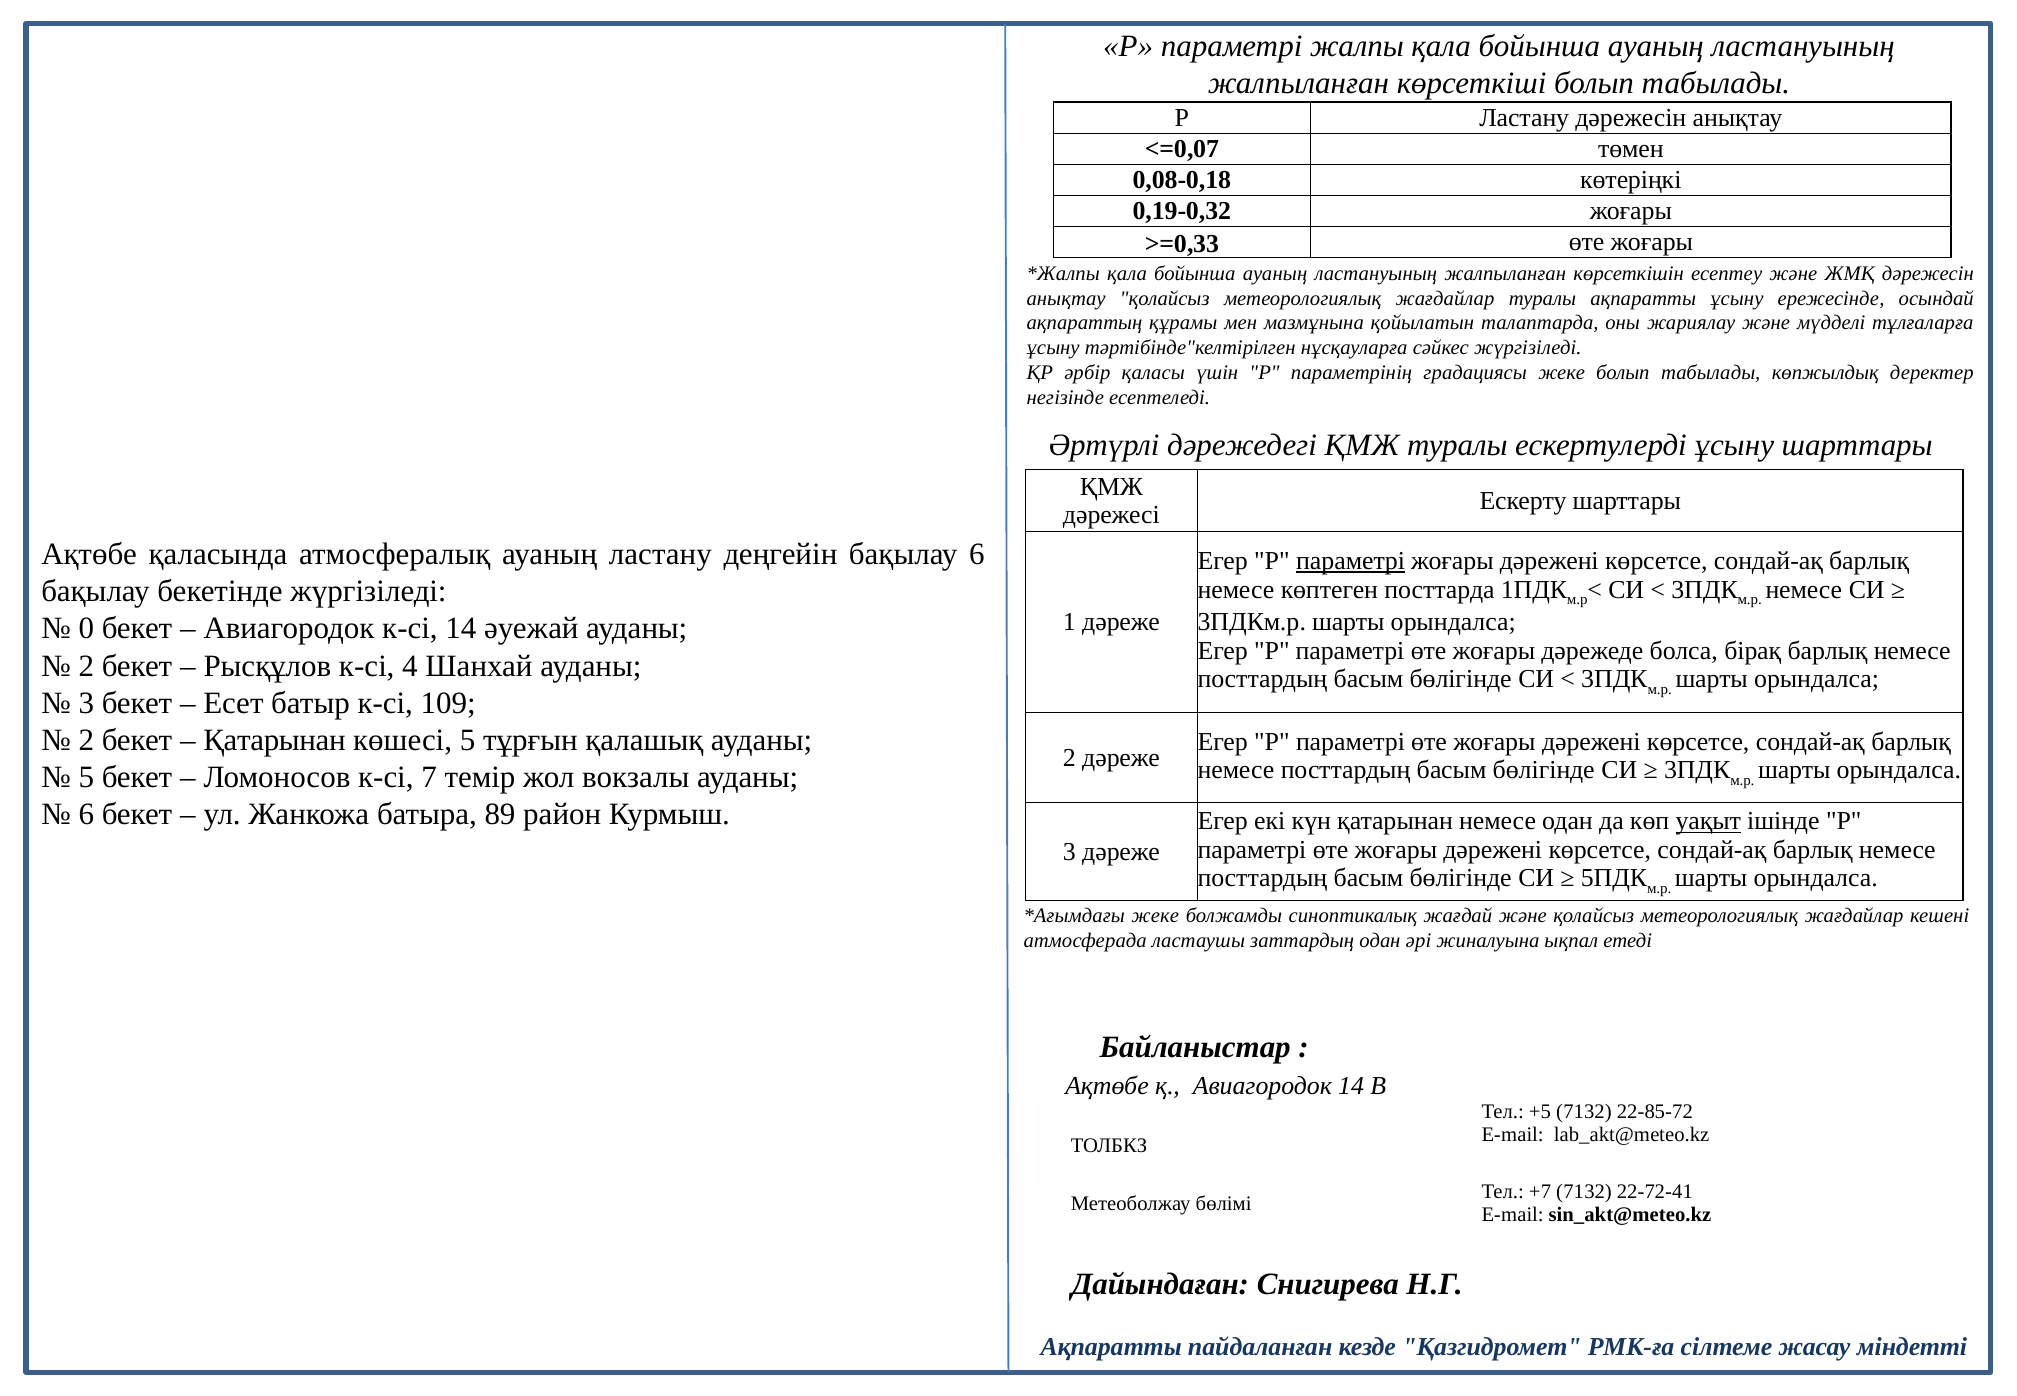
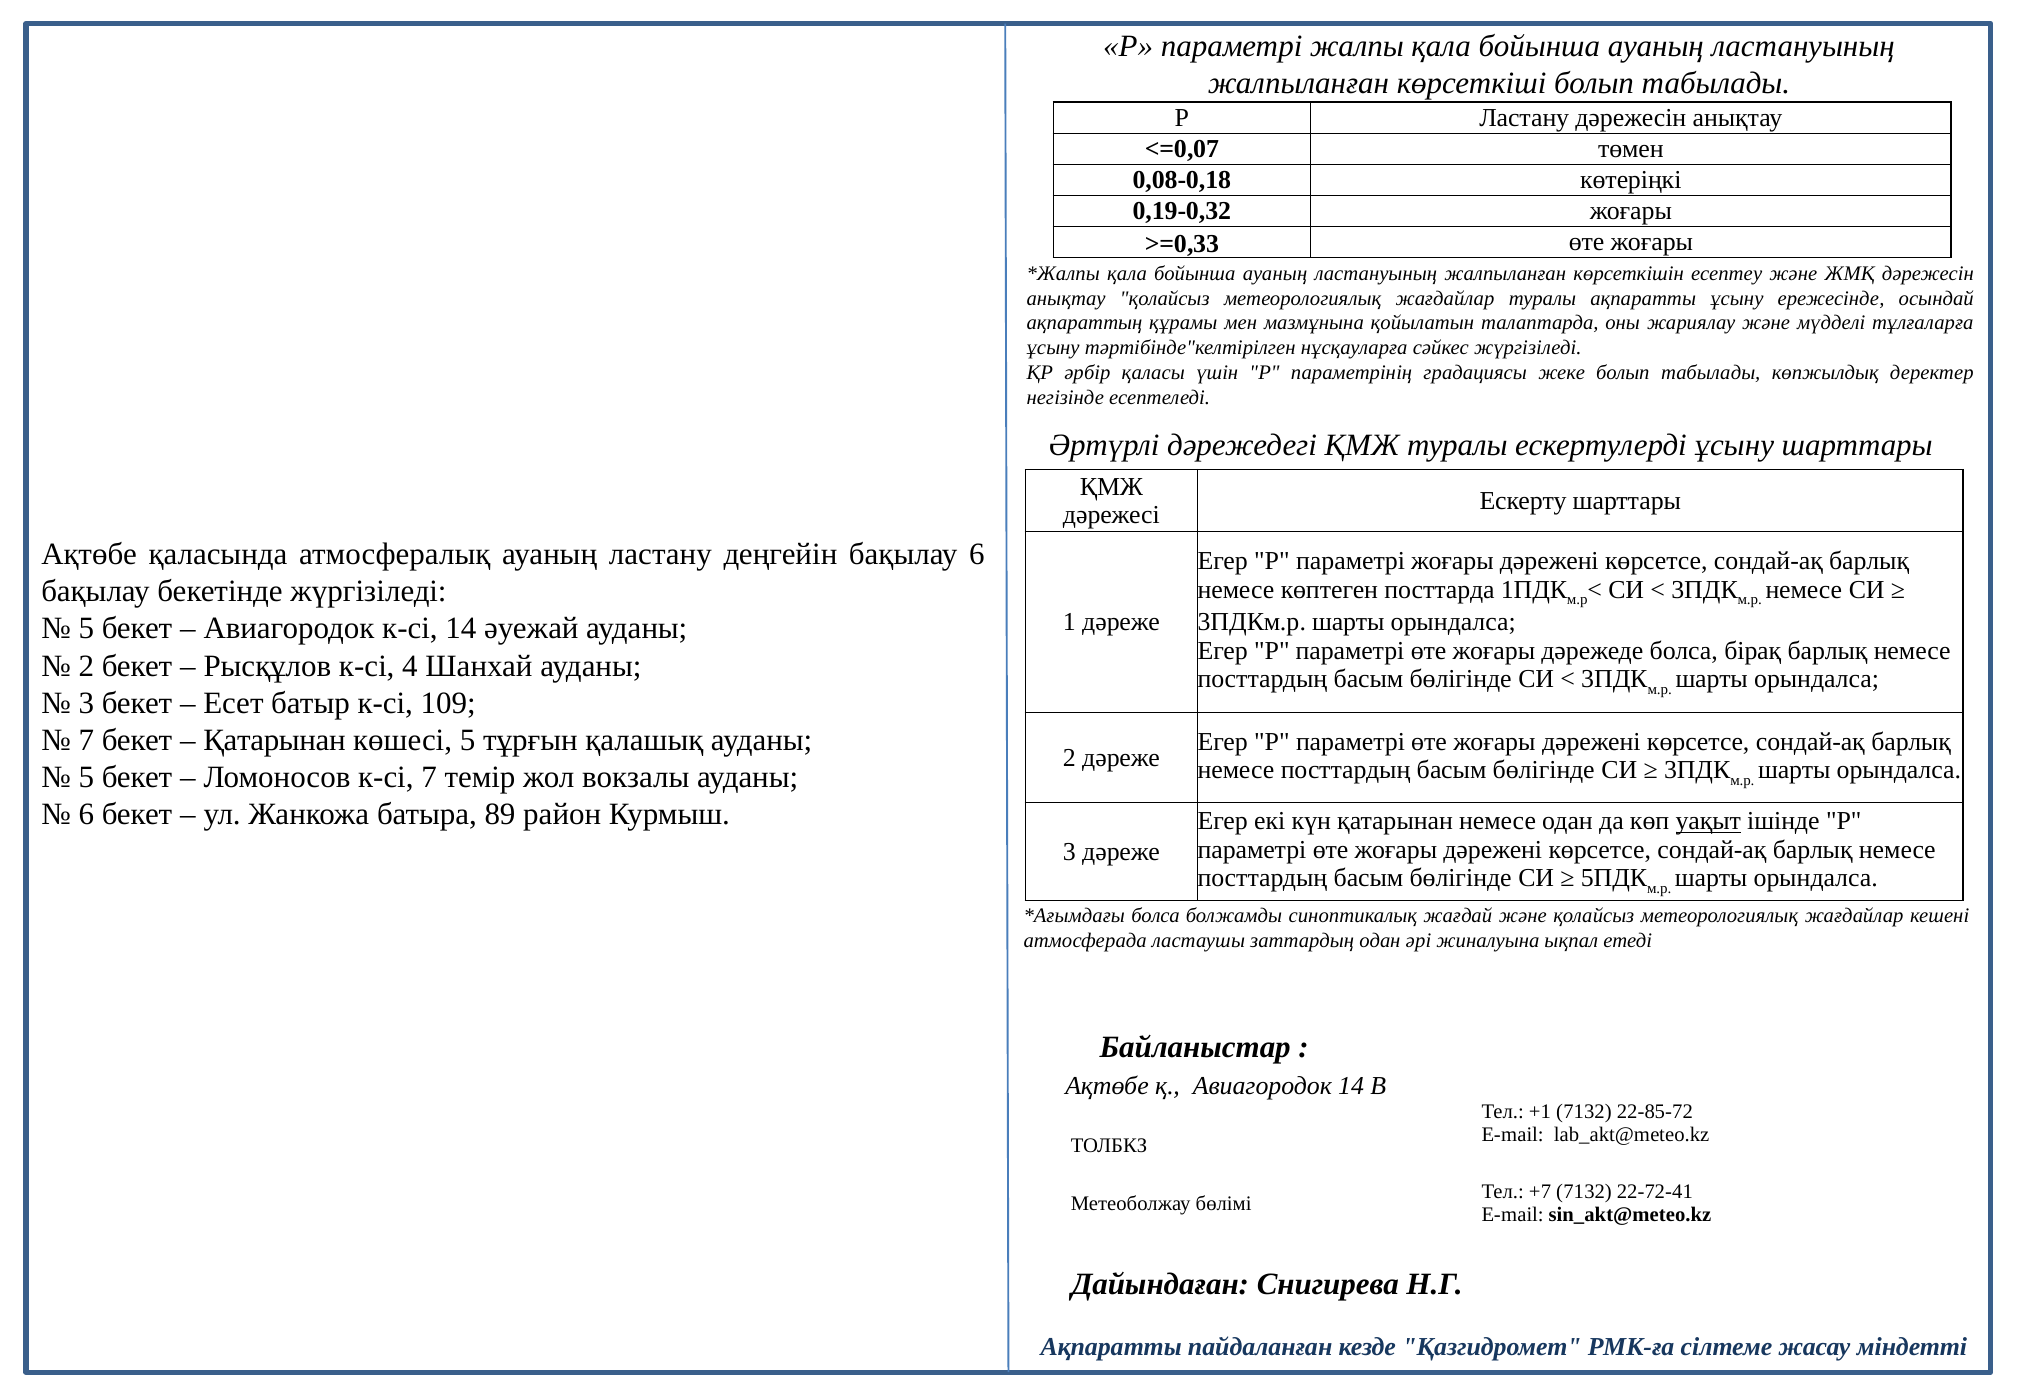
параметрі underline: present -> none (1351, 561)
0: 0 -> 5 (86, 629)
2: 2 -> 7 (86, 740)
жеке: жеке -> болса (1155, 916)
+5: +5 -> +1 (1540, 1112)
